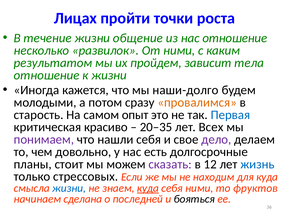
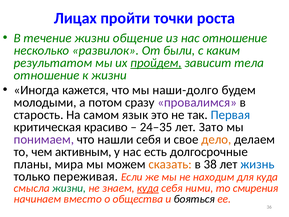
От ними: ними -> были (179, 50)
пройдем underline: none -> present (156, 63)
провалимся colour: orange -> purple (197, 102)
опыт: опыт -> язык (135, 115)
20–35: 20–35 -> 24–35 (156, 127)
Всех: Всех -> Зато (211, 127)
дело colour: purple -> orange (216, 139)
довольно: довольно -> активным (83, 152)
стоит: стоит -> мира (69, 164)
сказать colour: purple -> orange (170, 164)
12: 12 -> 38 (210, 164)
стрессовых: стрессовых -> переживая (86, 176)
жизни colour: blue -> green (69, 188)
фруктов: фруктов -> смирения (256, 188)
сделана: сделана -> вместо (83, 199)
последней: последней -> общества (138, 199)
